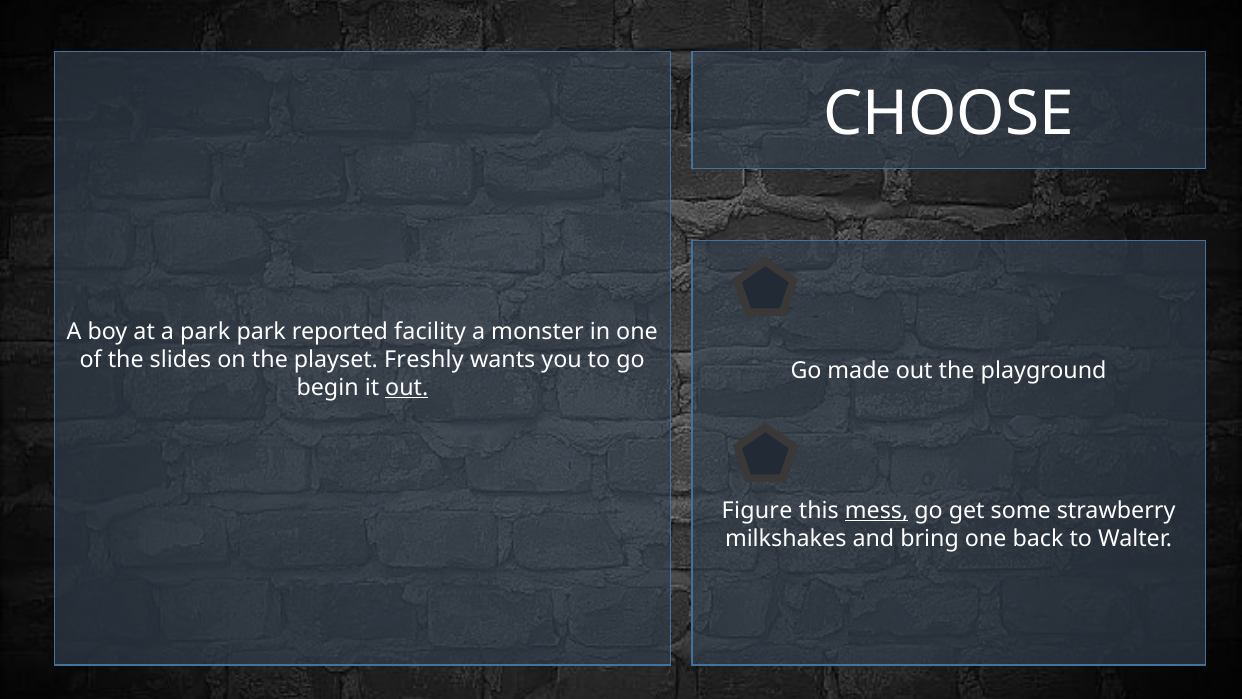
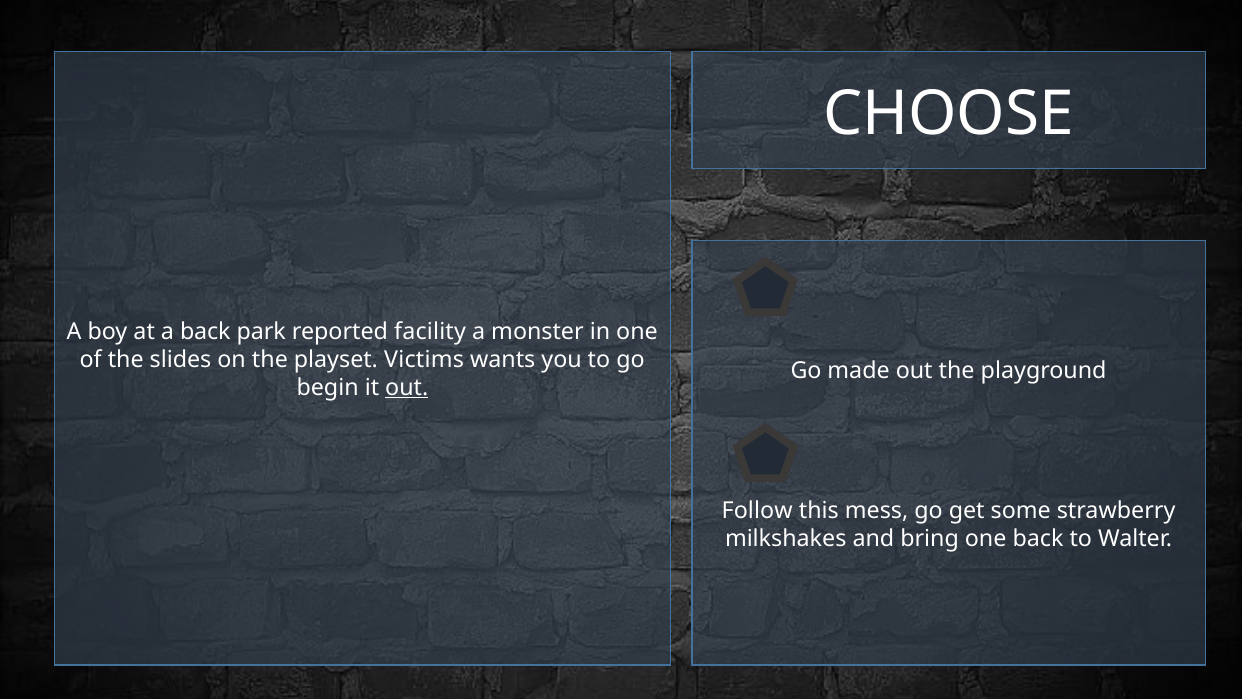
a park: park -> back (205, 332)
Freshly: Freshly -> Victims (424, 360)
Figure: Figure -> Follow (757, 510)
mess underline: present -> none (877, 510)
